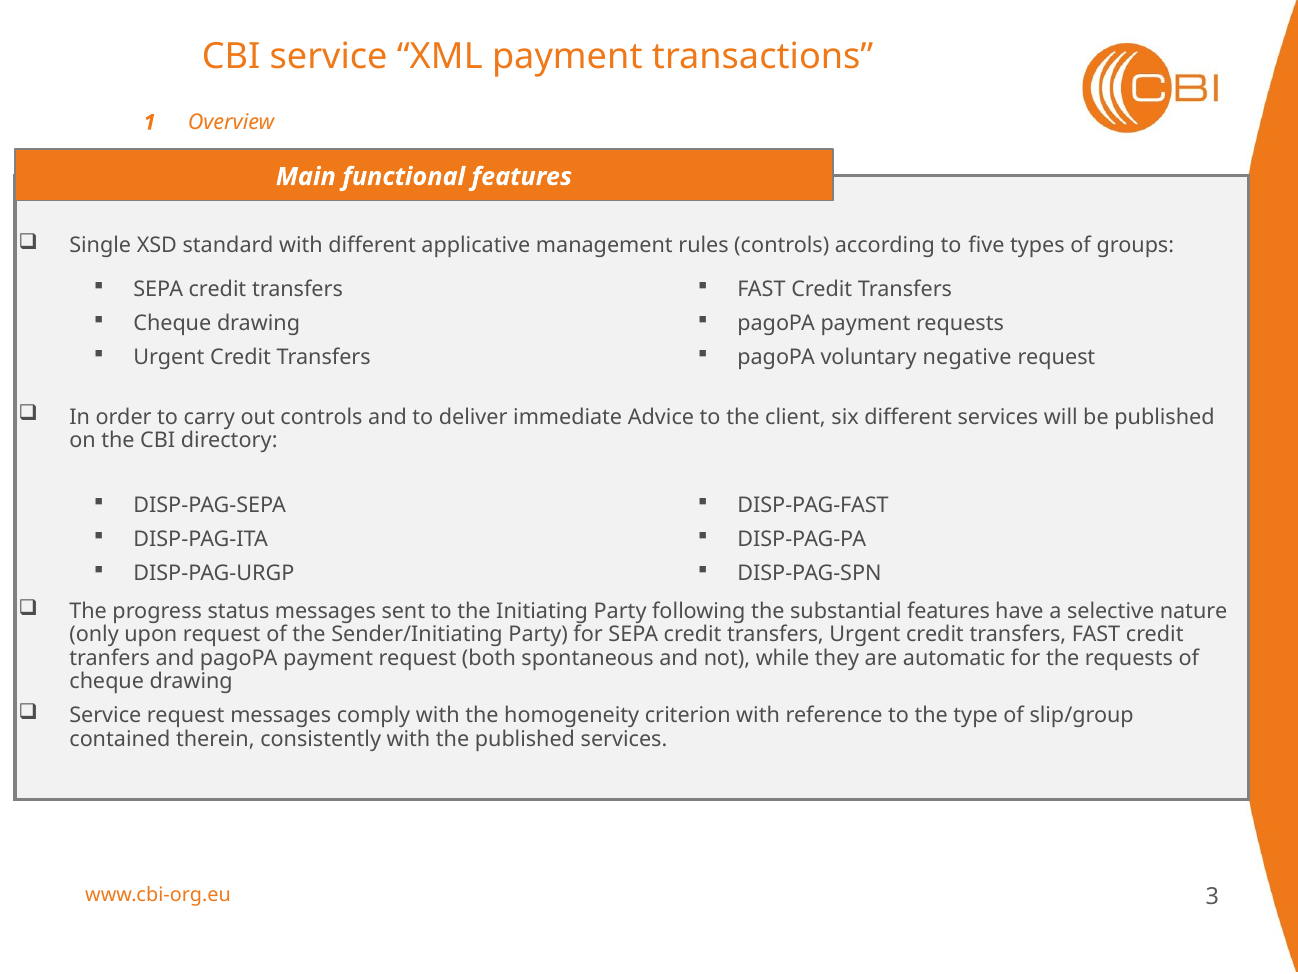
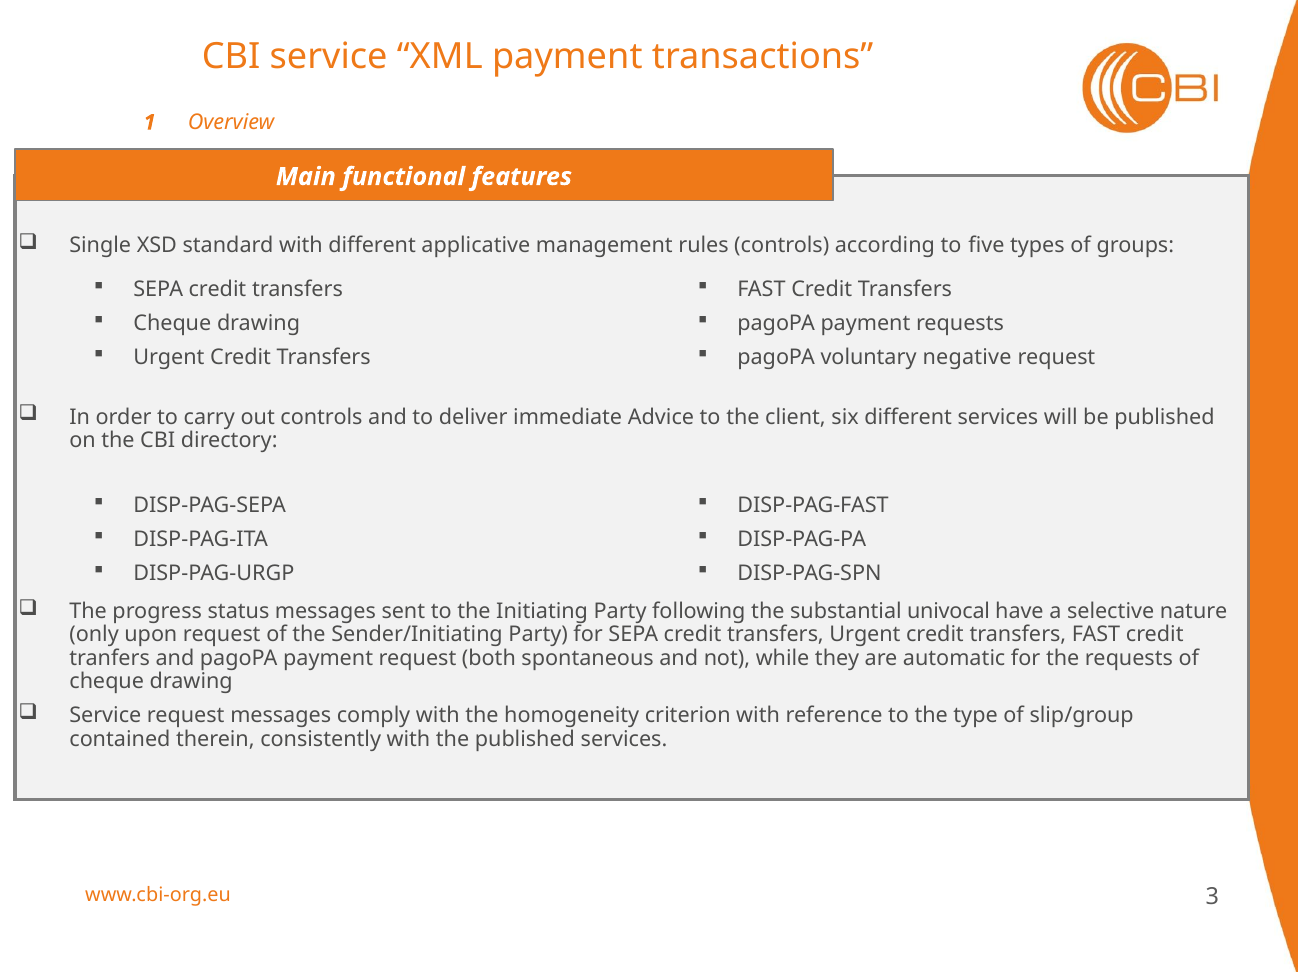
substantial features: features -> univocal (949, 611)
